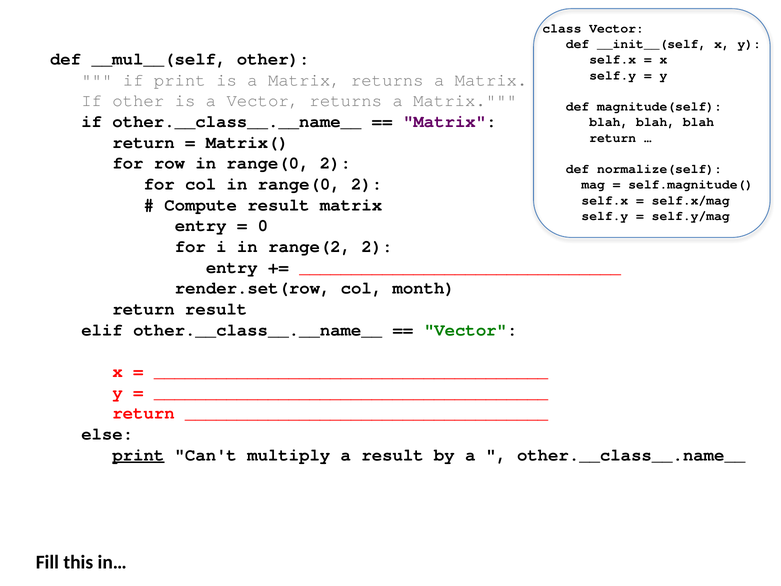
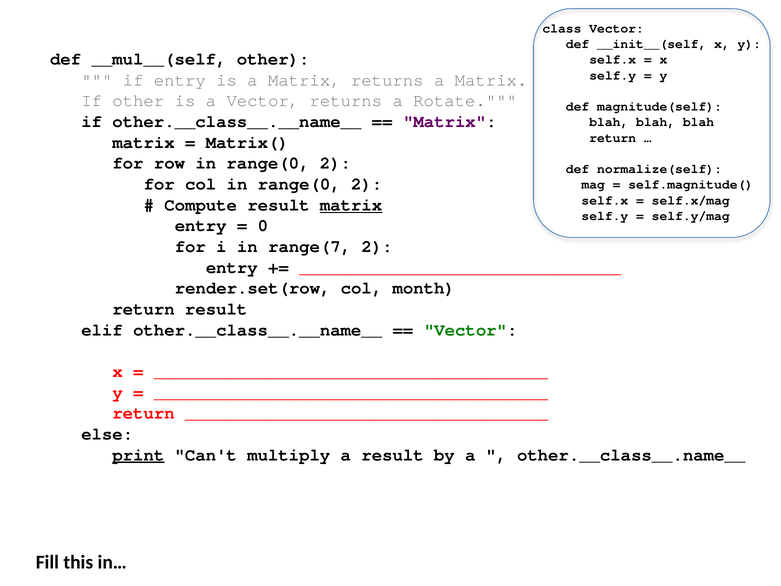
if print: print -> entry (180, 80)
Vector returns a Matrix: Matrix -> Rotate (465, 101)
return: return -> matrix (144, 142)
matrix underline: none -> present (351, 205)
range(2: range(2 -> range(7 (310, 246)
